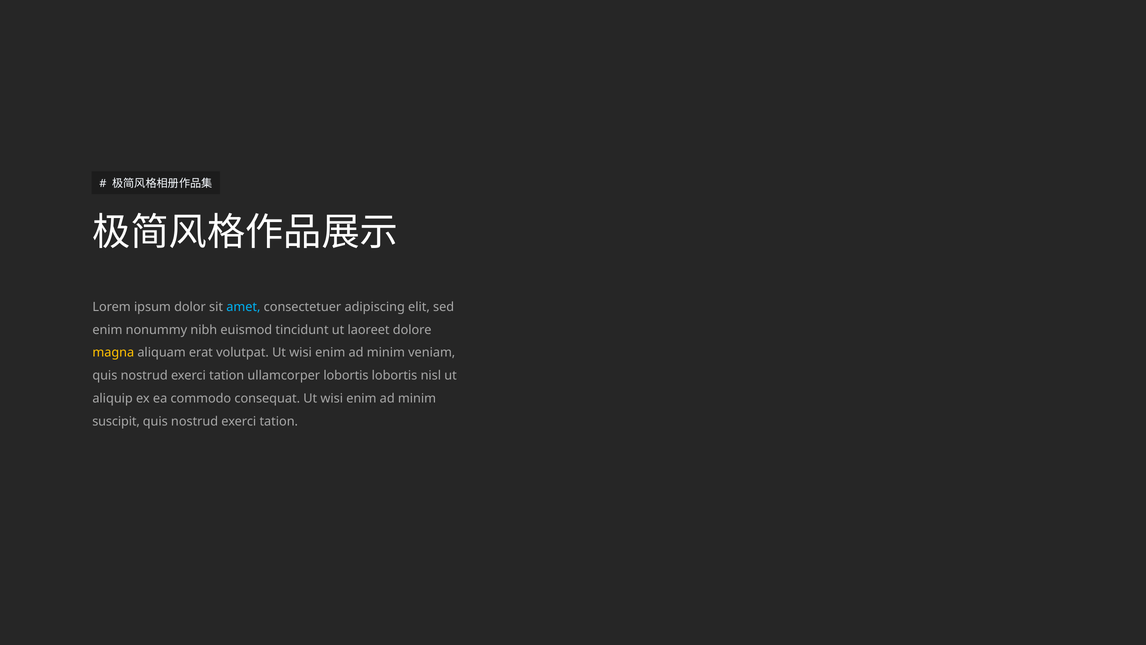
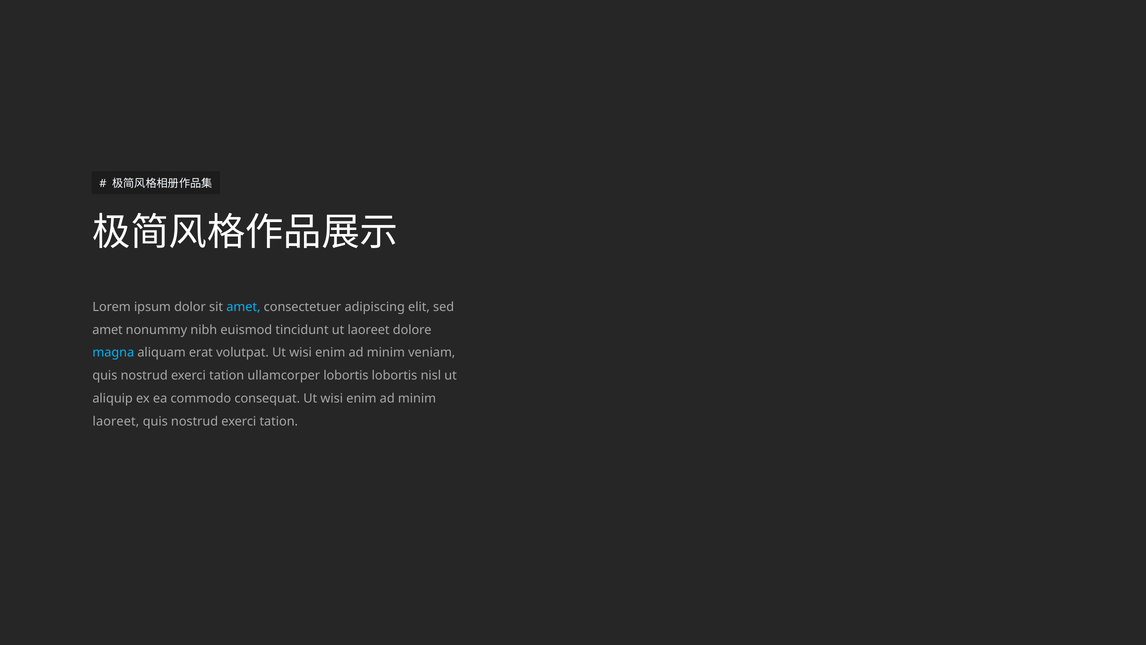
enim: enim -> amet (107, 330)
magna colour: yellow -> light blue (113, 353)
suscipit: suscipit -> laoreet (116, 421)
